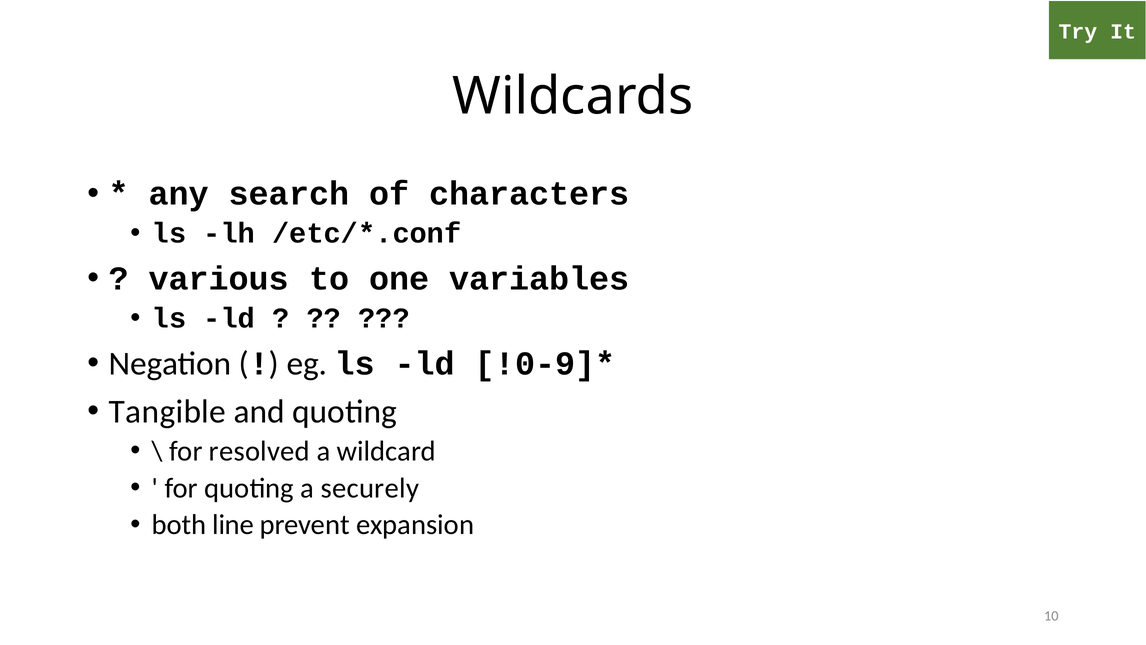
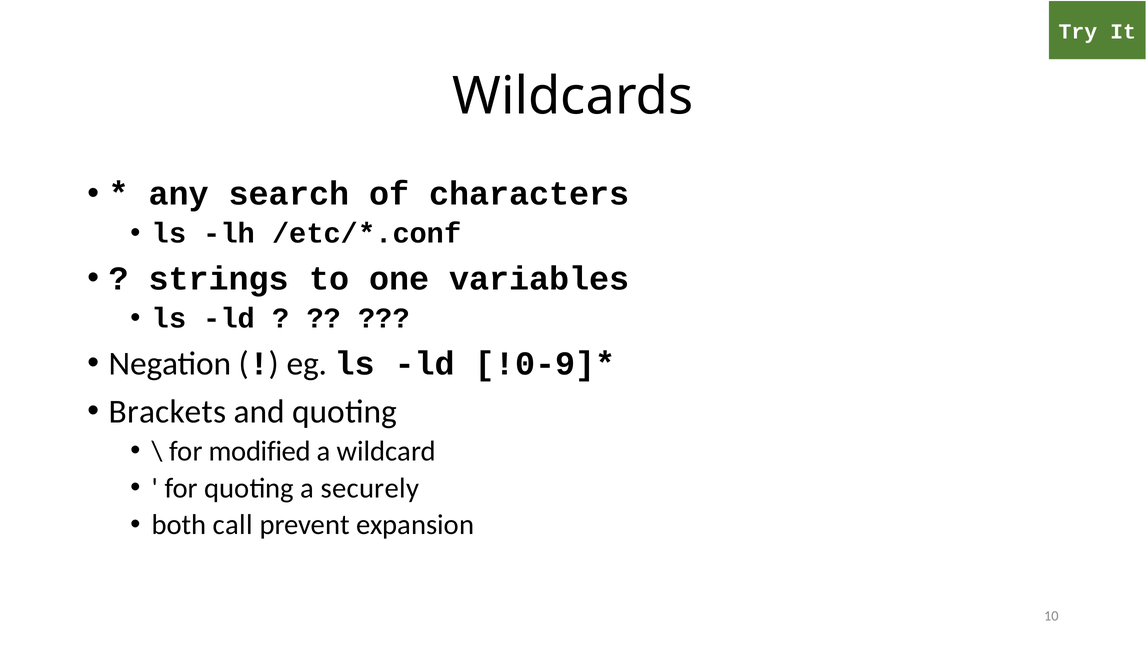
various: various -> strings (219, 279)
Tangible: Tangible -> Brackets (168, 411)
resolved: resolved -> modified (260, 451)
line: line -> call (233, 525)
